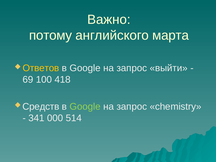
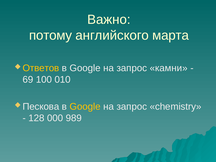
выйти: выйти -> камни (169, 68)
418: 418 -> 010 (63, 80)
Средств: Средств -> Пескова (41, 107)
Google colour: light green -> yellow (85, 107)
341: 341 -> 128 (36, 118)
514: 514 -> 989 (74, 118)
